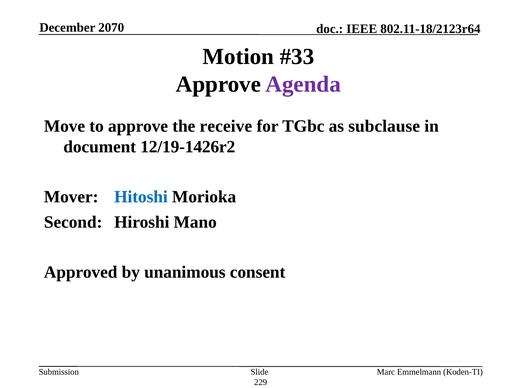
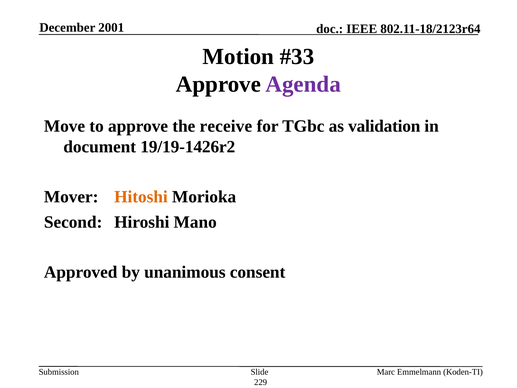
2070: 2070 -> 2001 (111, 27)
subclause: subclause -> validation (384, 126)
12/19-1426r2: 12/19-1426r2 -> 19/19-1426r2 (188, 147)
Hitoshi colour: blue -> orange (141, 197)
